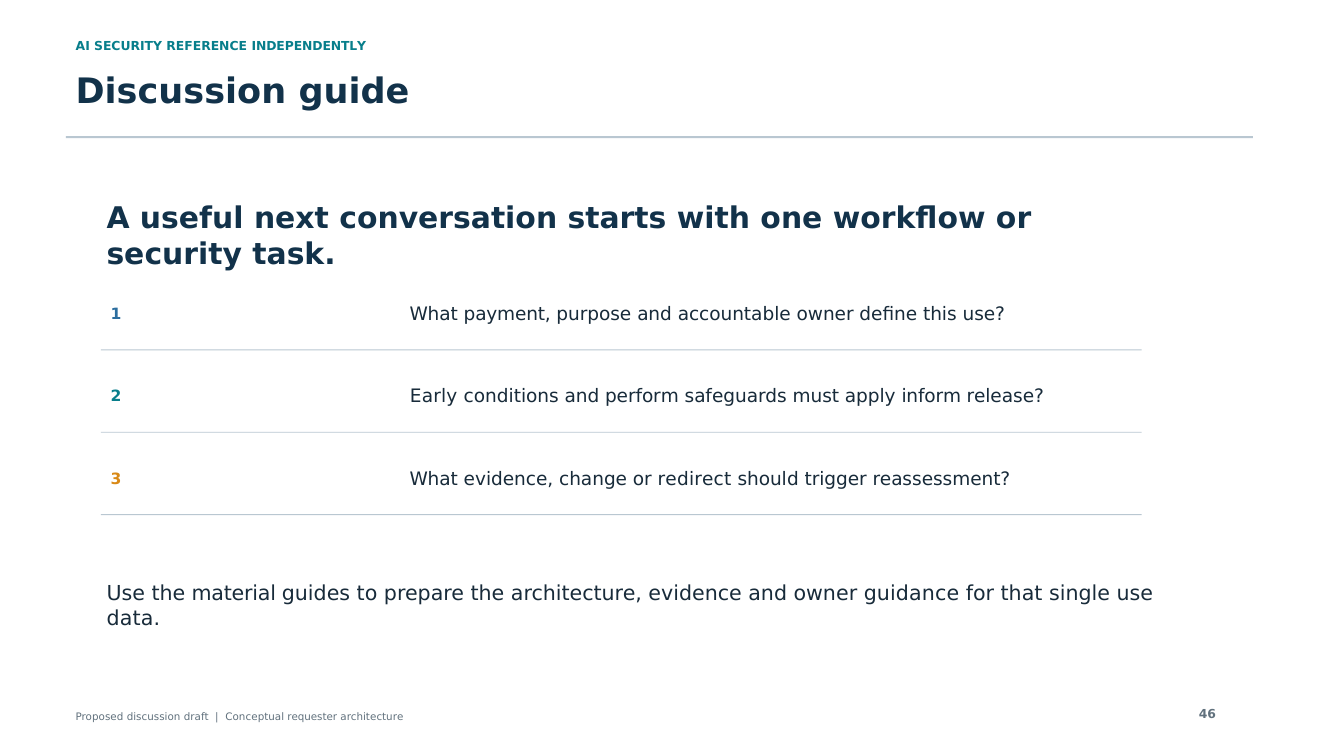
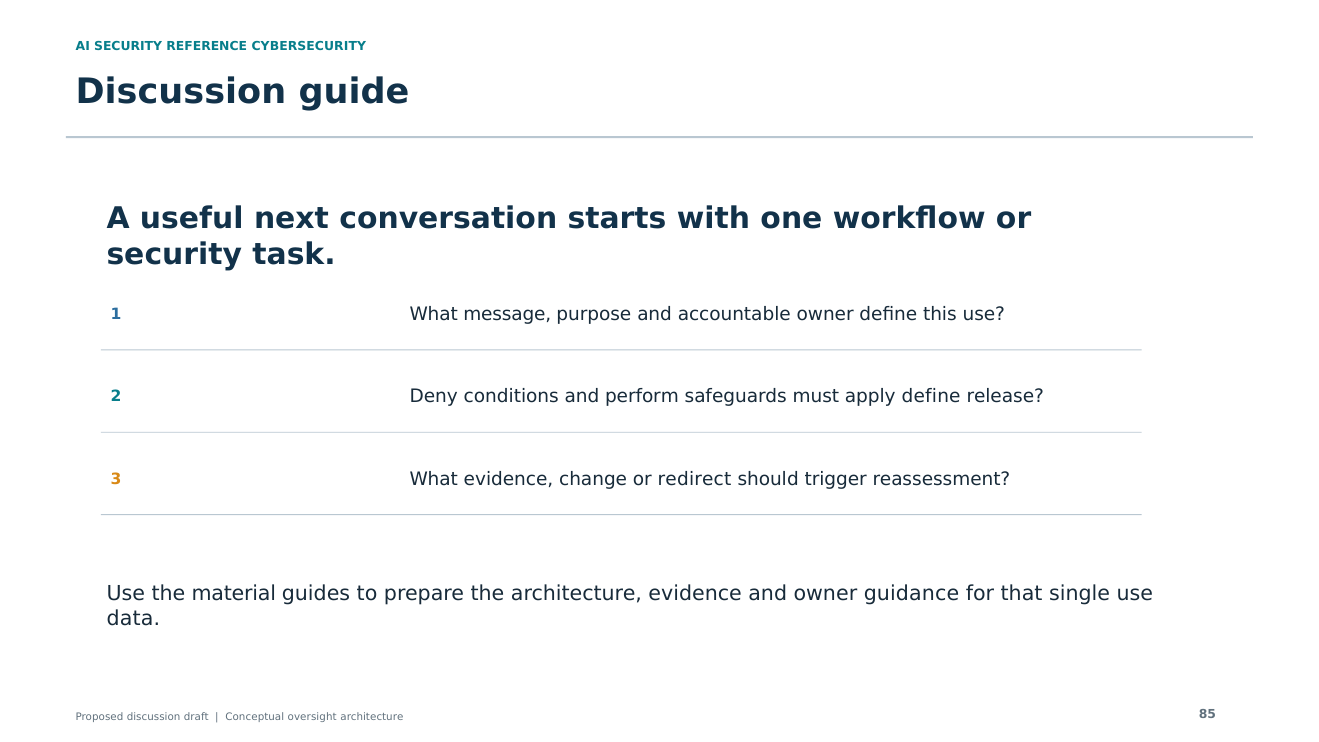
INDEPENDENTLY: INDEPENDENTLY -> CYBERSECURITY (309, 46)
payment: payment -> message (507, 314)
Early: Early -> Deny (434, 396)
apply inform: inform -> define (931, 396)
requester: requester -> oversight (312, 717)
46: 46 -> 85 (1207, 714)
